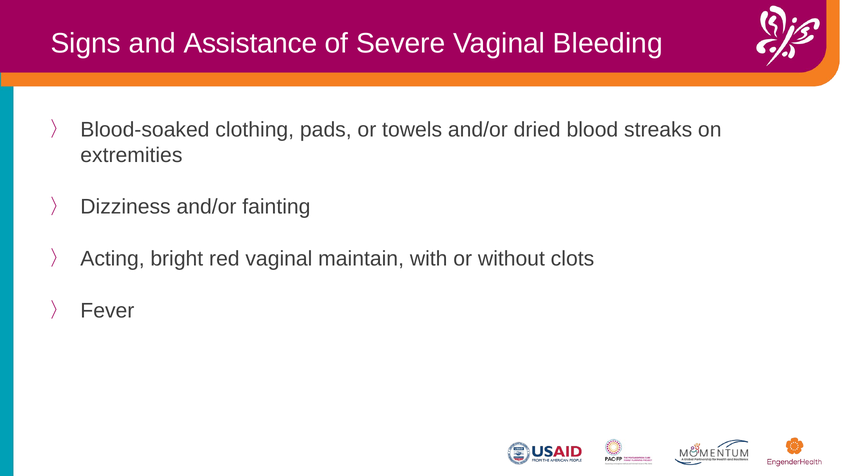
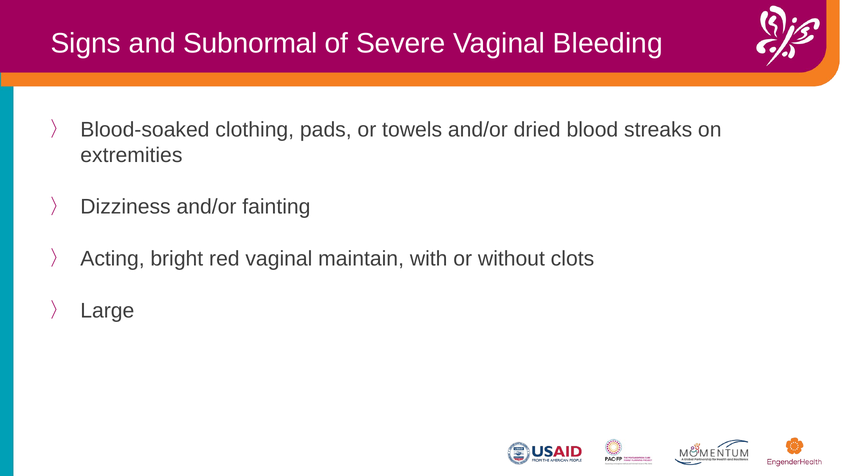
Assistance: Assistance -> Subnormal (250, 43)
Fever: Fever -> Large (107, 310)
